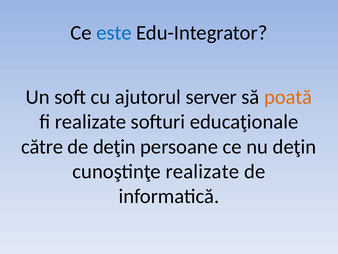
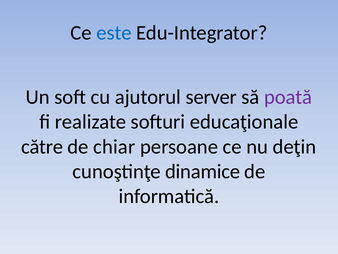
poată colour: orange -> purple (288, 97)
de deţin: deţin -> chiar (114, 146)
cunoştinţe realizate: realizate -> dinamice (203, 171)
